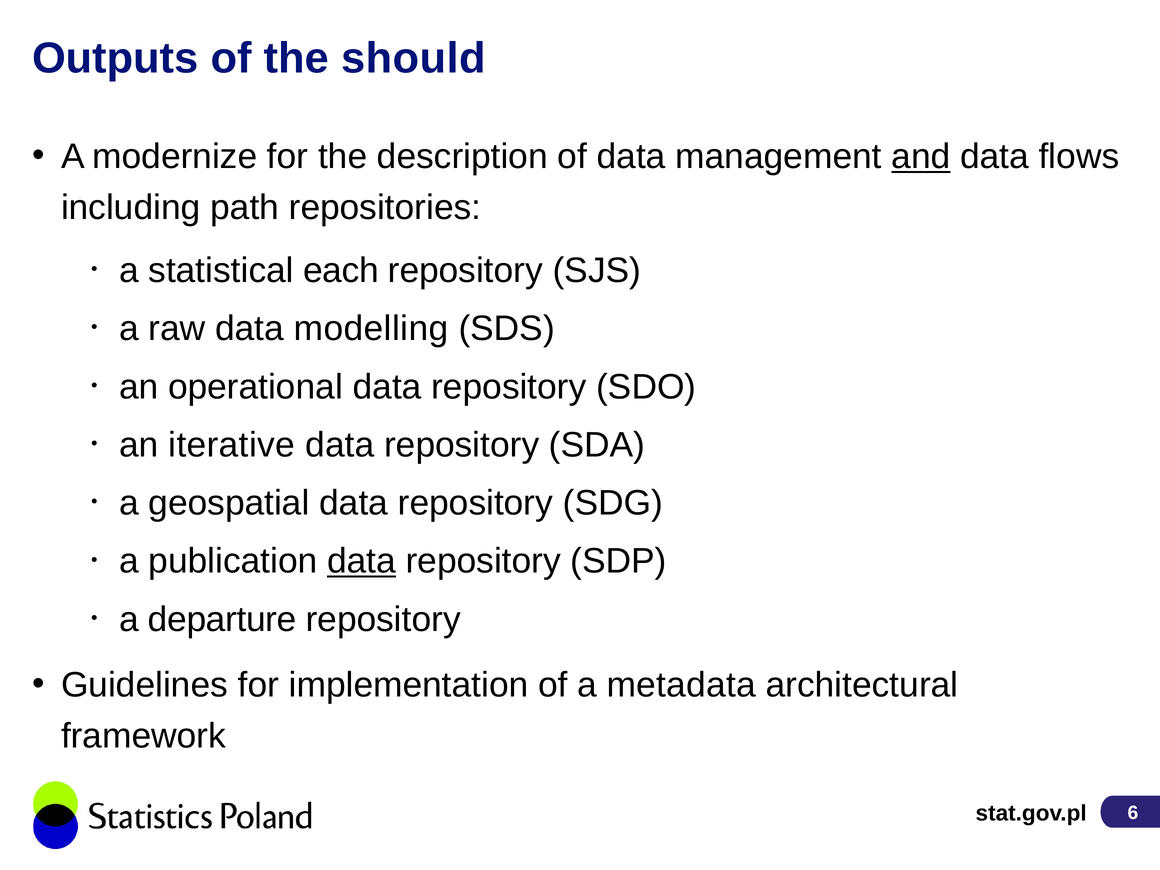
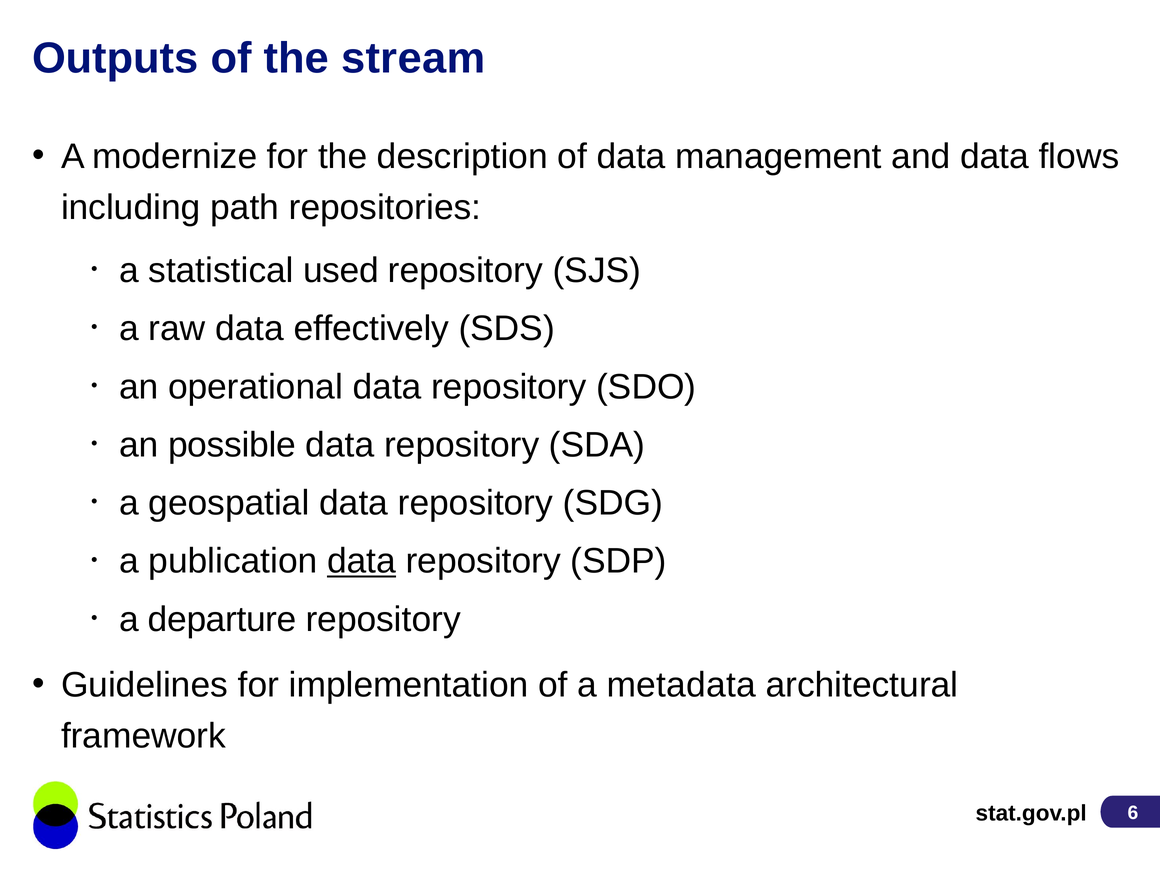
should: should -> stream (413, 58)
and underline: present -> none (921, 157)
each: each -> used (341, 271)
modelling: modelling -> effectively (371, 329)
iterative: iterative -> possible (232, 445)
